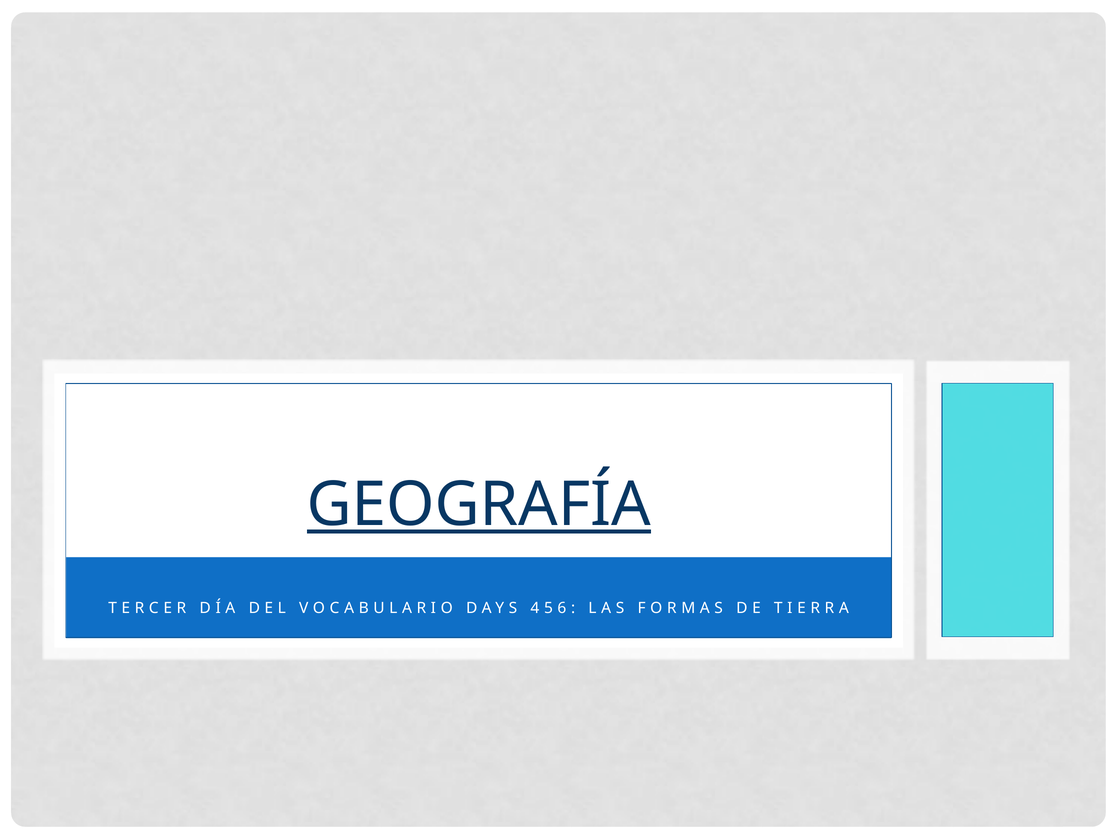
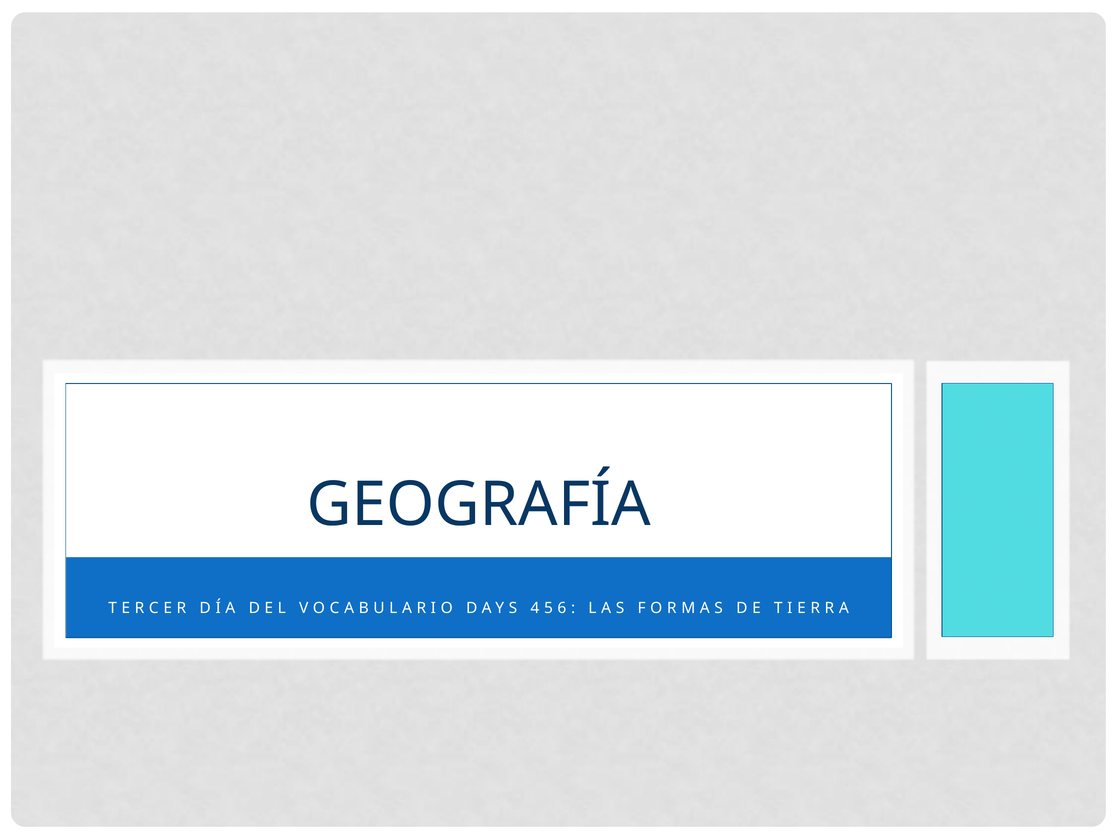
GEOGRAFÍA underline: present -> none (479, 505)
